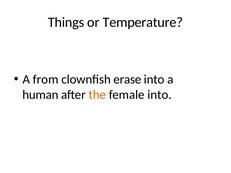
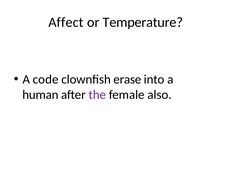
Things: Things -> Affect (66, 22)
from: from -> code (46, 79)
the colour: orange -> purple (97, 95)
female into: into -> also (160, 95)
